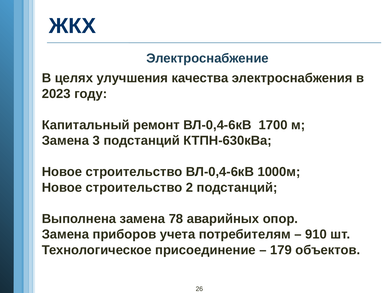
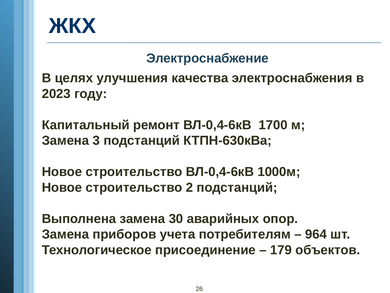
78: 78 -> 30 (176, 218)
910: 910 -> 964 (316, 234)
